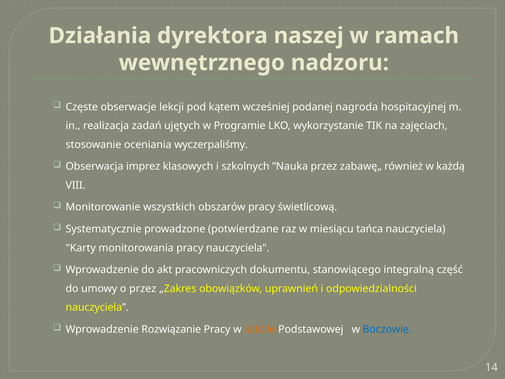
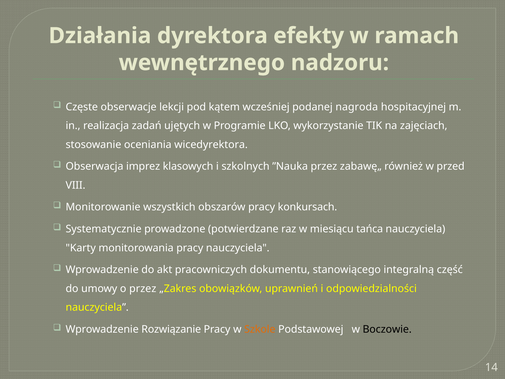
naszej: naszej -> efekty (309, 36)
wyczerpaliśmy: wyczerpaliśmy -> wicedyrektora (211, 145)
każdą: każdą -> przed (451, 166)
świetlicową: świetlicową -> konkursach (308, 207)
Boczowie colour: blue -> black (387, 329)
